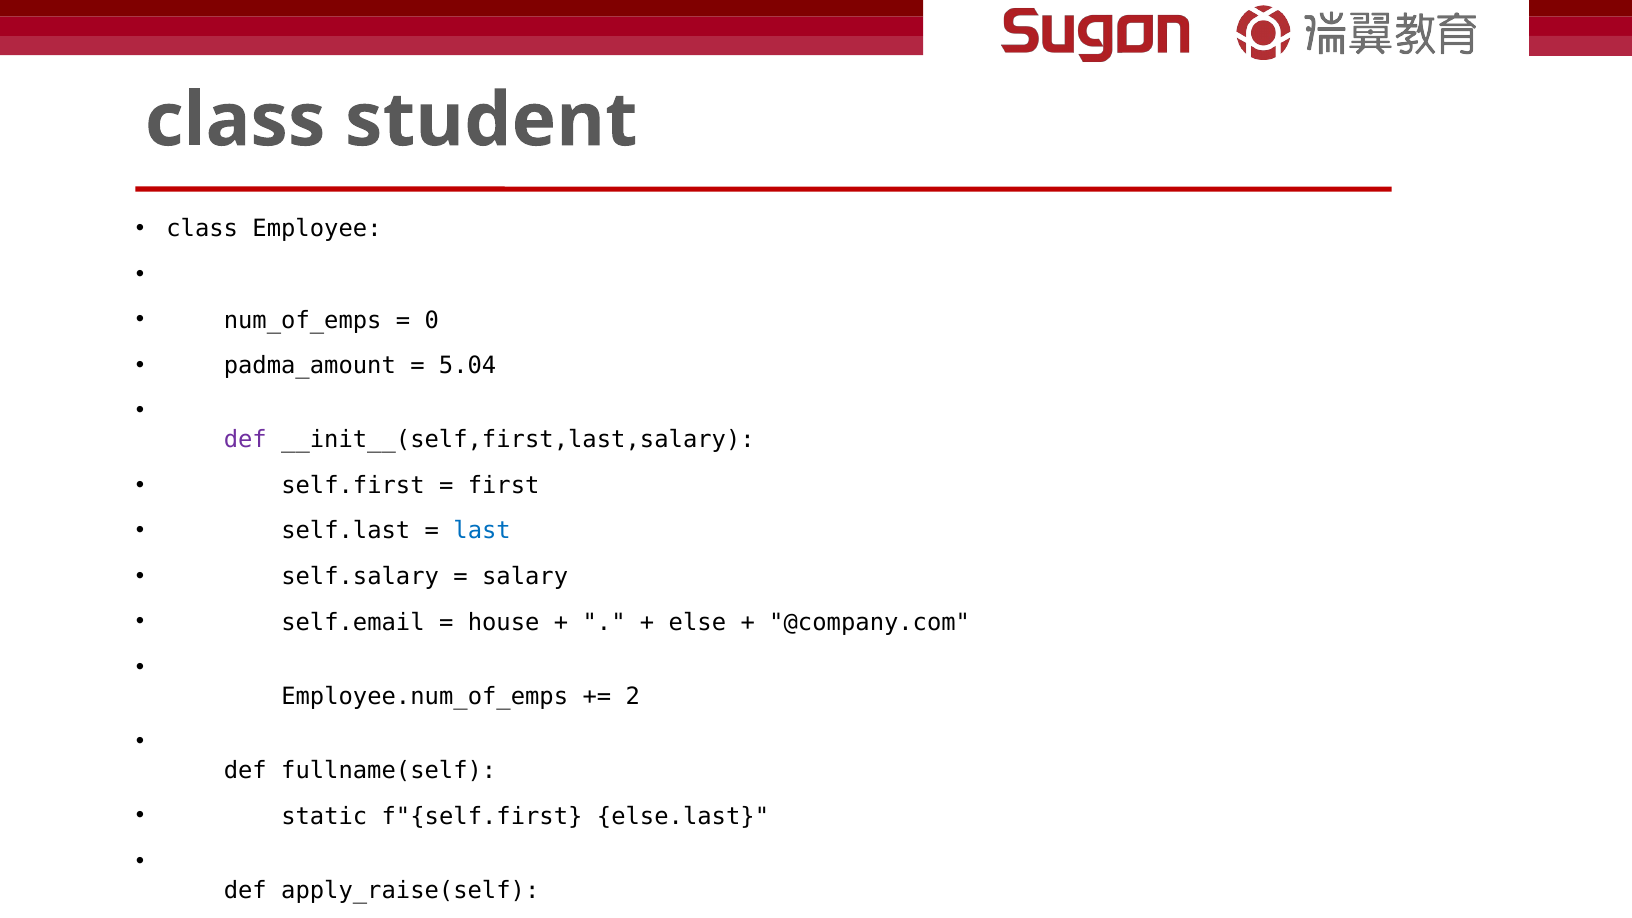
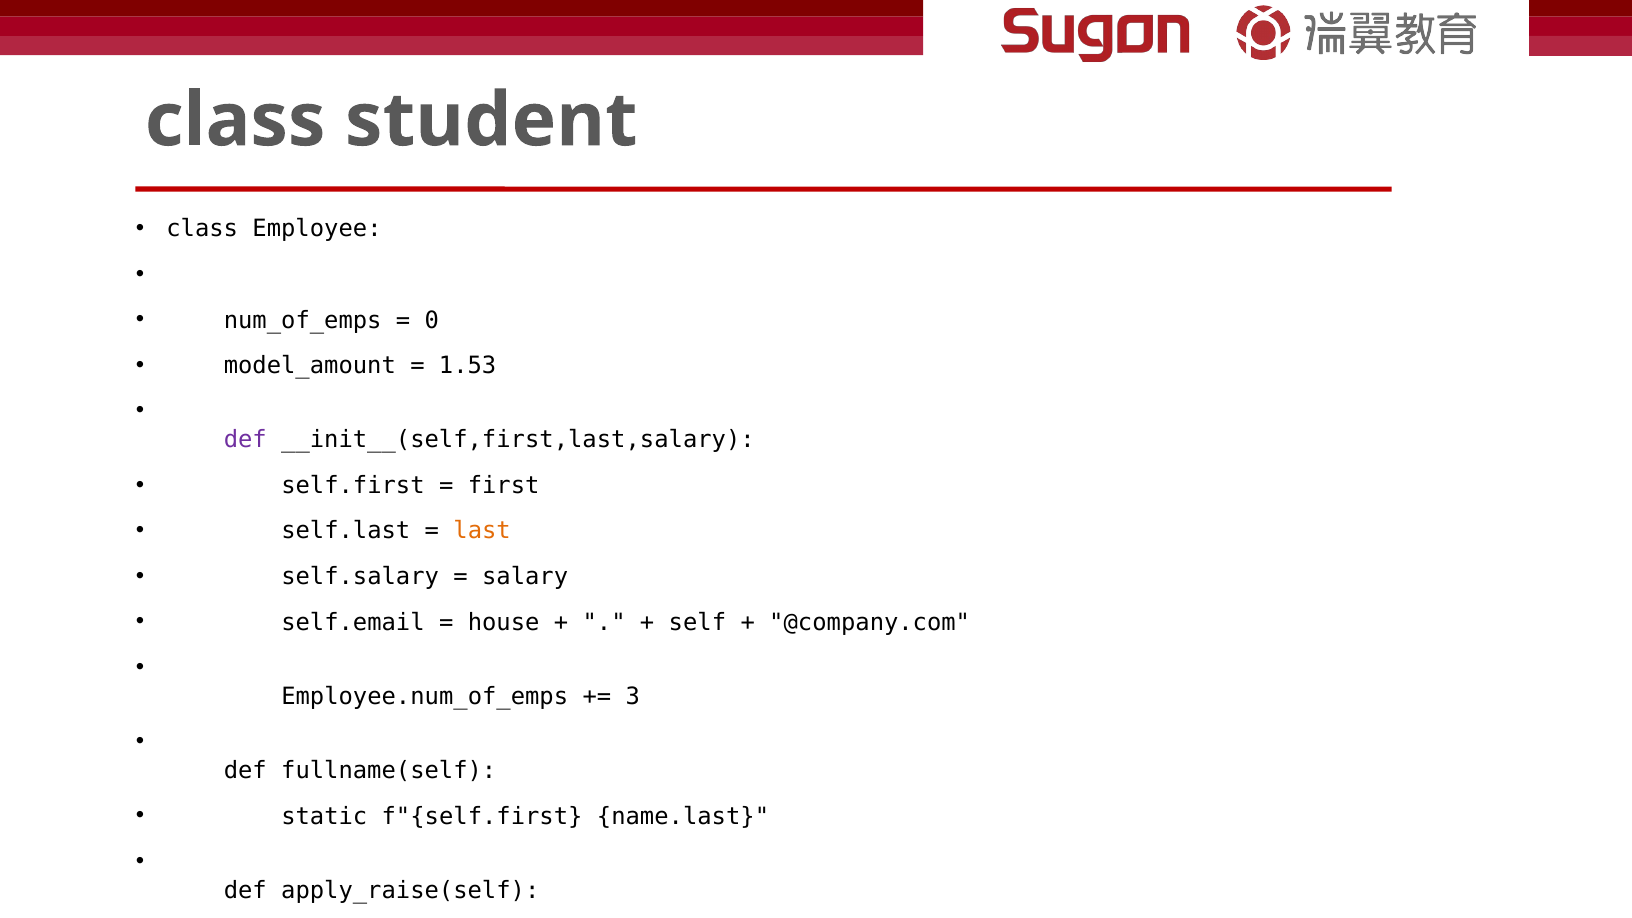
padma_amount: padma_amount -> model_amount (310, 366)
5.04: 5.04 -> 1.53 (468, 366)
last colour: blue -> orange (482, 531)
else: else -> self (697, 622)
2: 2 -> 3 (633, 696)
else.last: else.last -> name.last (683, 816)
